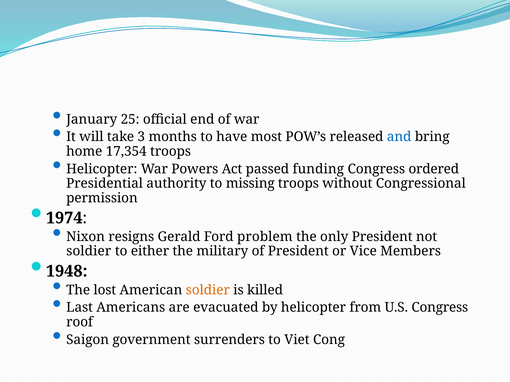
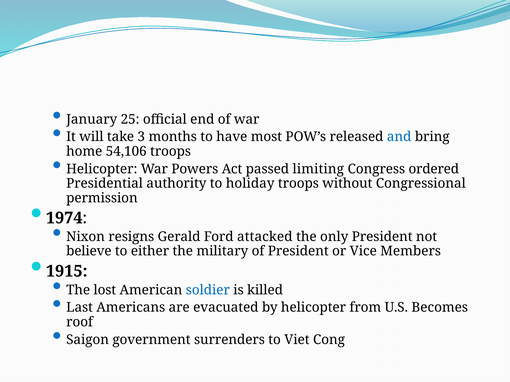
17,354: 17,354 -> 54,106 (126, 152)
funding: funding -> limiting (318, 169)
missing: missing -> holiday (250, 184)
problem: problem -> attacked (265, 237)
soldier: soldier -> believe (89, 252)
1948: 1948 -> 1915 (67, 272)
soldier colour: orange -> blue (208, 290)
U.S Congress: Congress -> Becomes (440, 308)
